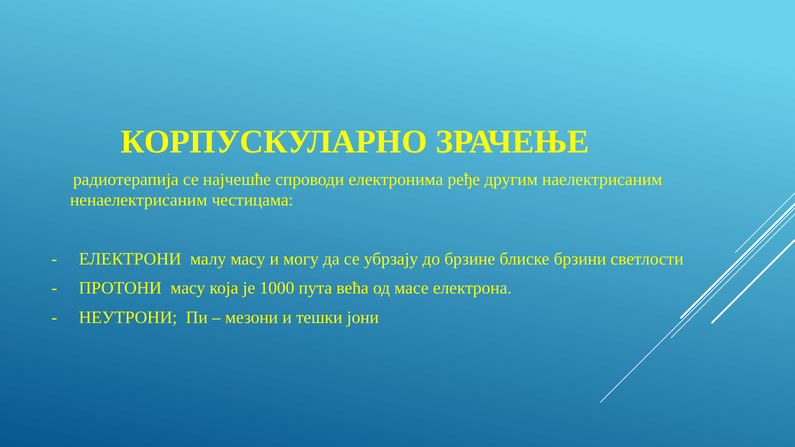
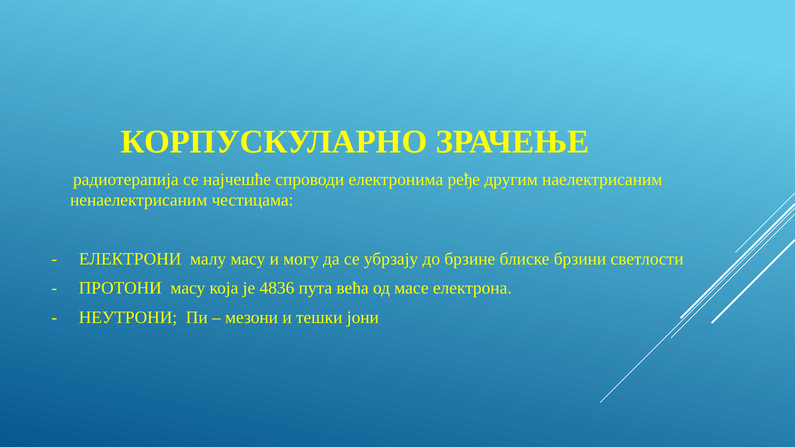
1000: 1000 -> 4836 (277, 288)
